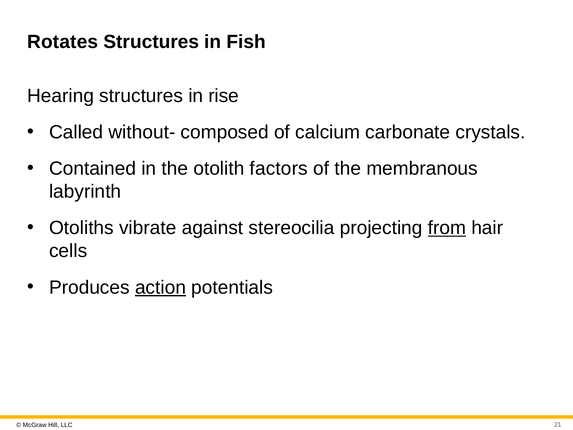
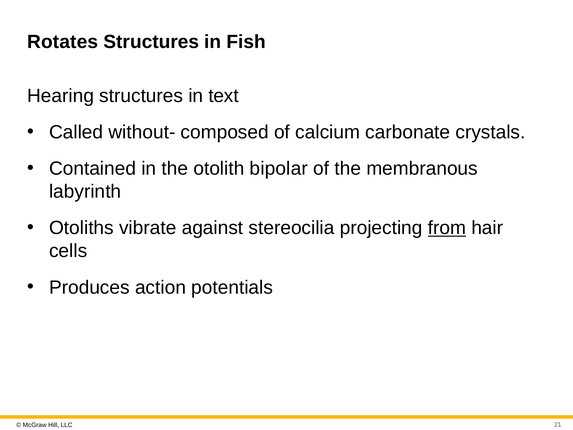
rise: rise -> text (224, 96)
factors: factors -> bipolar (279, 169)
action underline: present -> none (160, 287)
